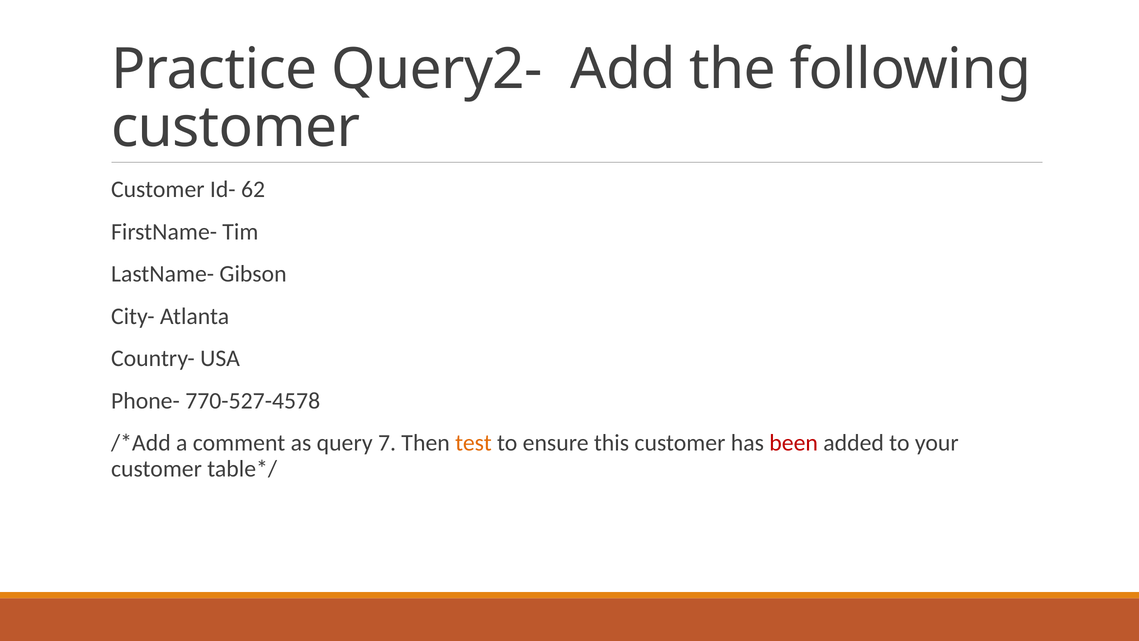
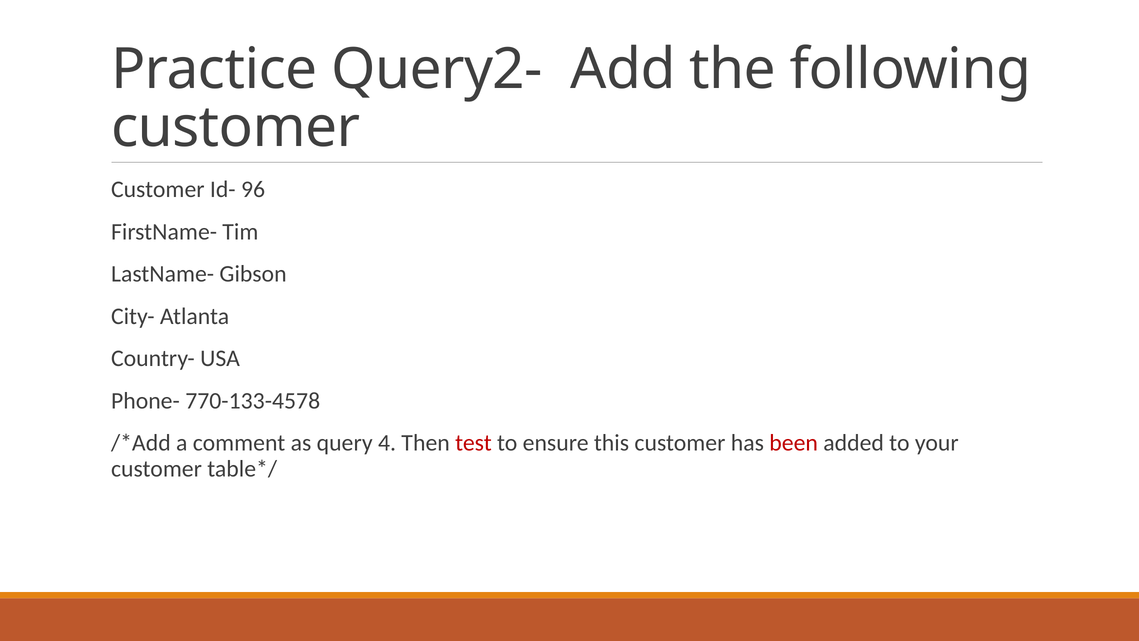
62: 62 -> 96 (253, 189)
770-527-4578: 770-527-4578 -> 770-133-4578 (253, 401)
7: 7 -> 4 (387, 443)
test colour: orange -> red (473, 443)
